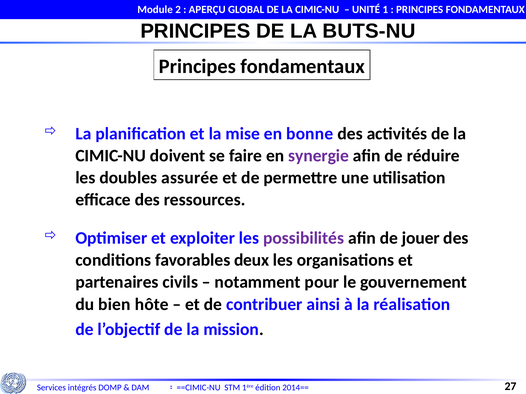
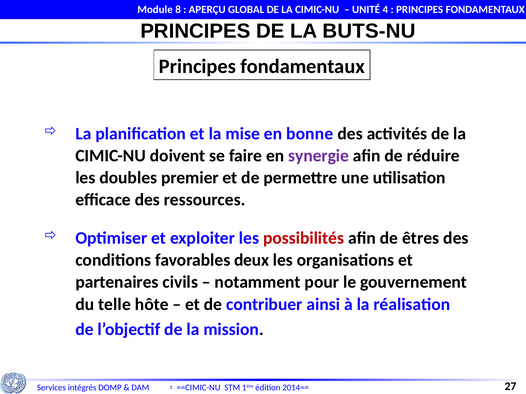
Module 2: 2 -> 8 (178, 10)
1: 1 -> 4 (385, 10)
assurée: assurée -> premier (190, 178)
possibilités colour: purple -> red (304, 238)
jouer: jouer -> êtres (421, 238)
bien: bien -> telle (114, 305)
